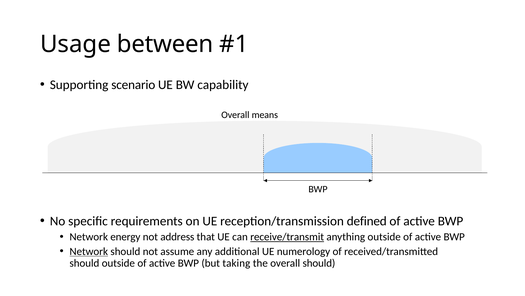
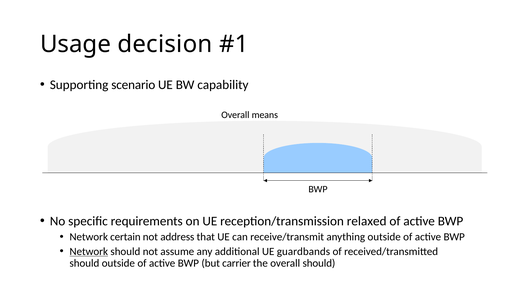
between: between -> decision (165, 44)
defined: defined -> relaxed (367, 221)
energy: energy -> certain (125, 236)
receive/transmit underline: present -> none (287, 236)
numerology: numerology -> guardbands (303, 251)
taking: taking -> carrier (236, 263)
